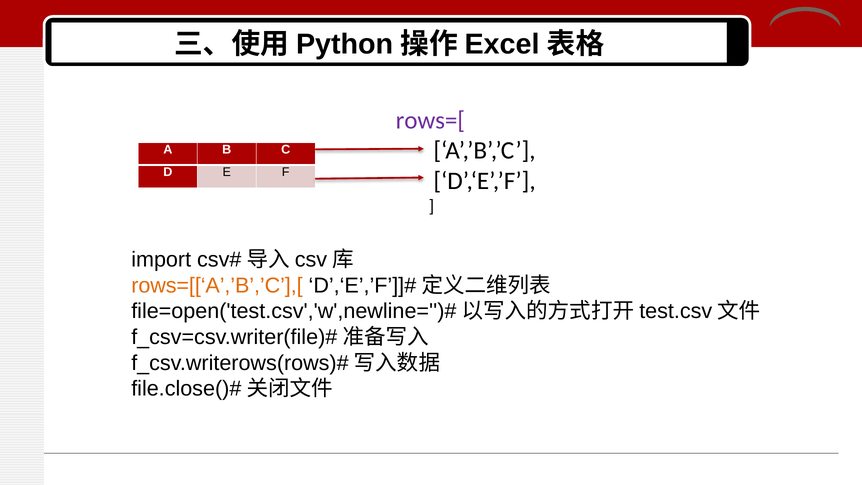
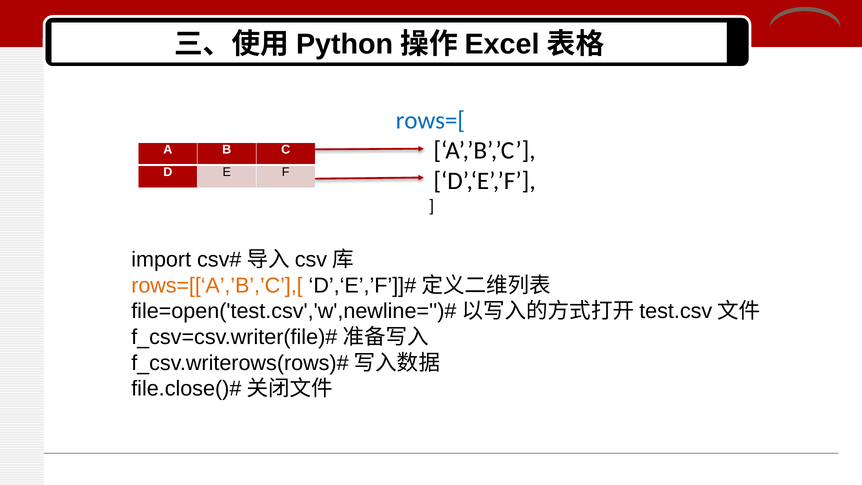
rows=[ colour: purple -> blue (430, 120)
